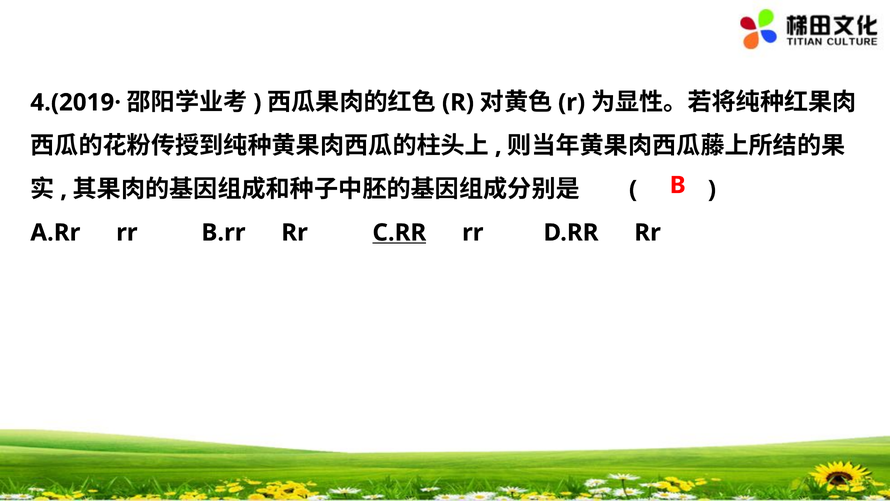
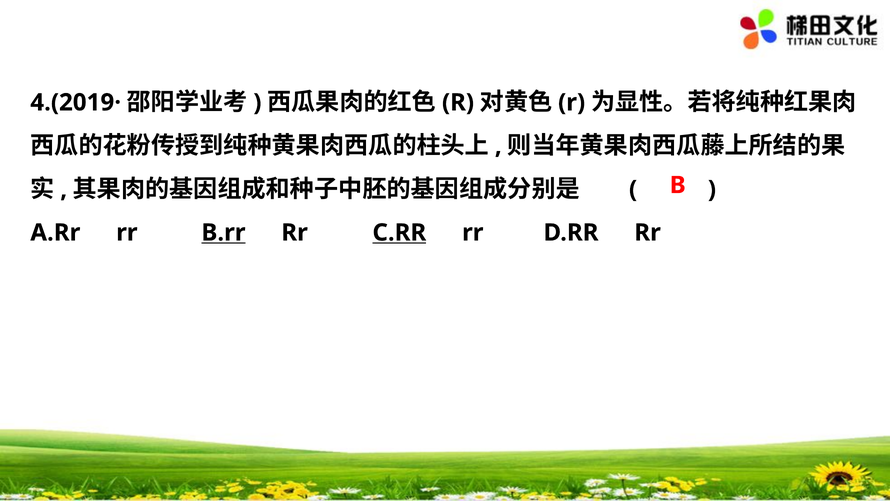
B.rr underline: none -> present (223, 233)
